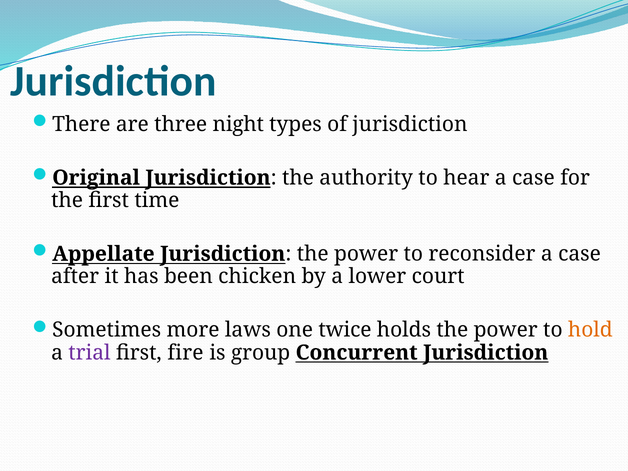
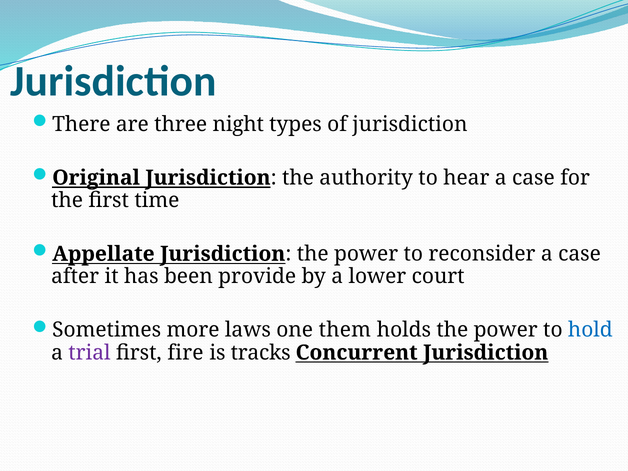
chicken: chicken -> provide (257, 276)
twice: twice -> them (345, 330)
hold colour: orange -> blue (590, 330)
group: group -> tracks (261, 353)
